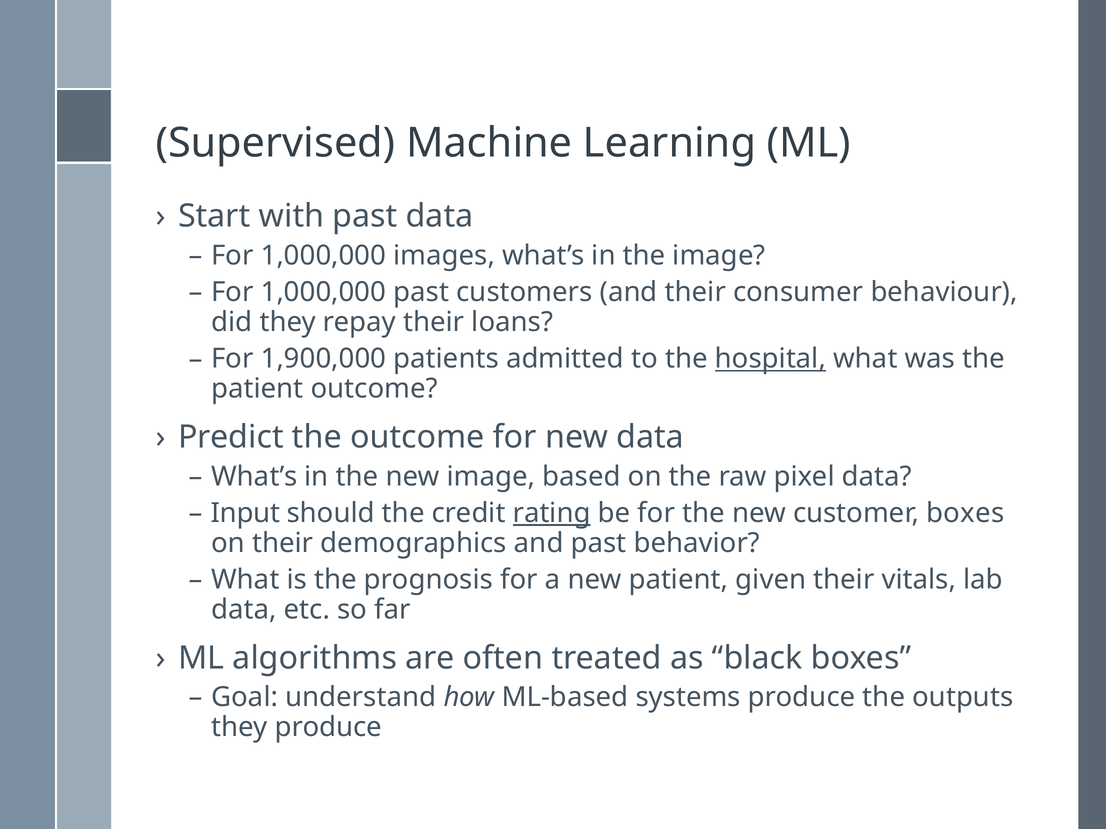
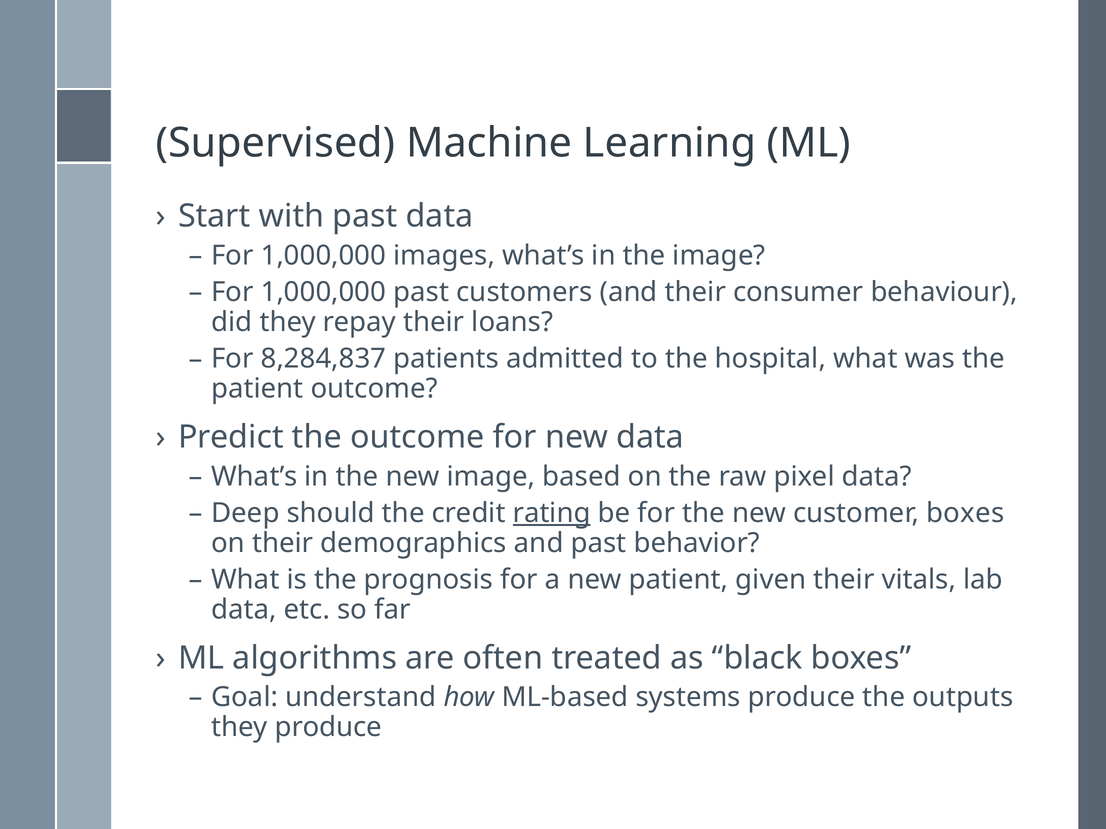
1,900,000: 1,900,000 -> 8,284,837 (323, 359)
hospital underline: present -> none (770, 359)
Input: Input -> Deep (245, 513)
